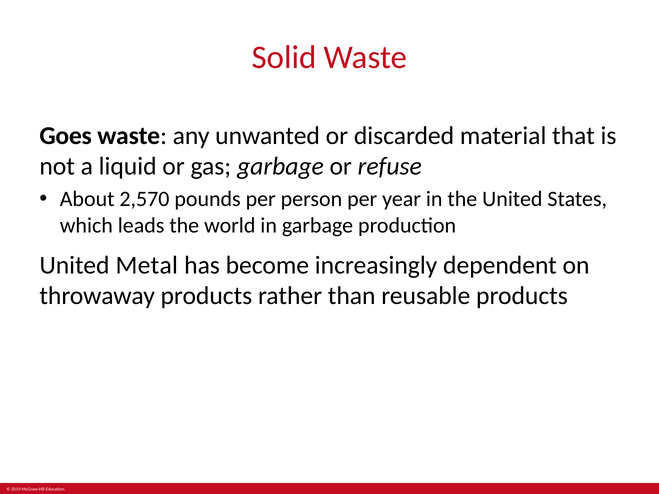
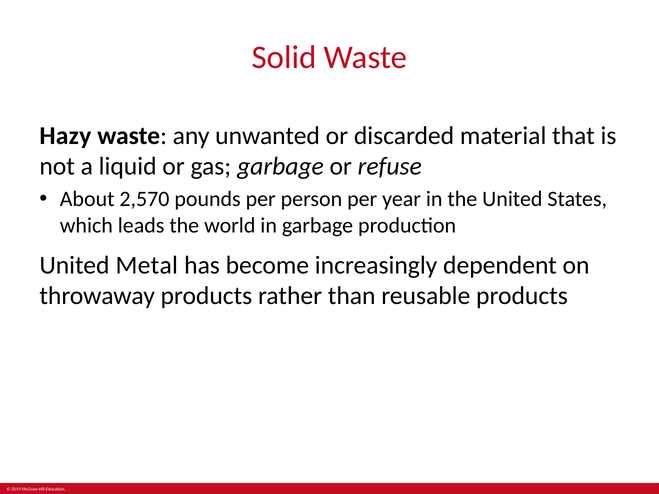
Goes: Goes -> Hazy (65, 136)
